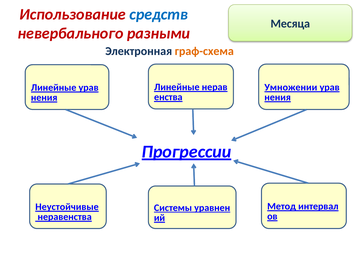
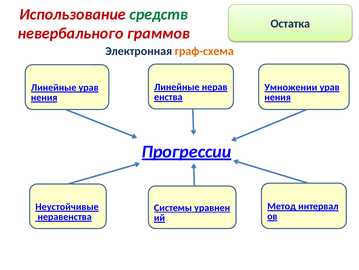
средств colour: blue -> green (159, 14)
Месяца: Месяца -> Остатка (290, 24)
разными: разными -> граммов (159, 33)
